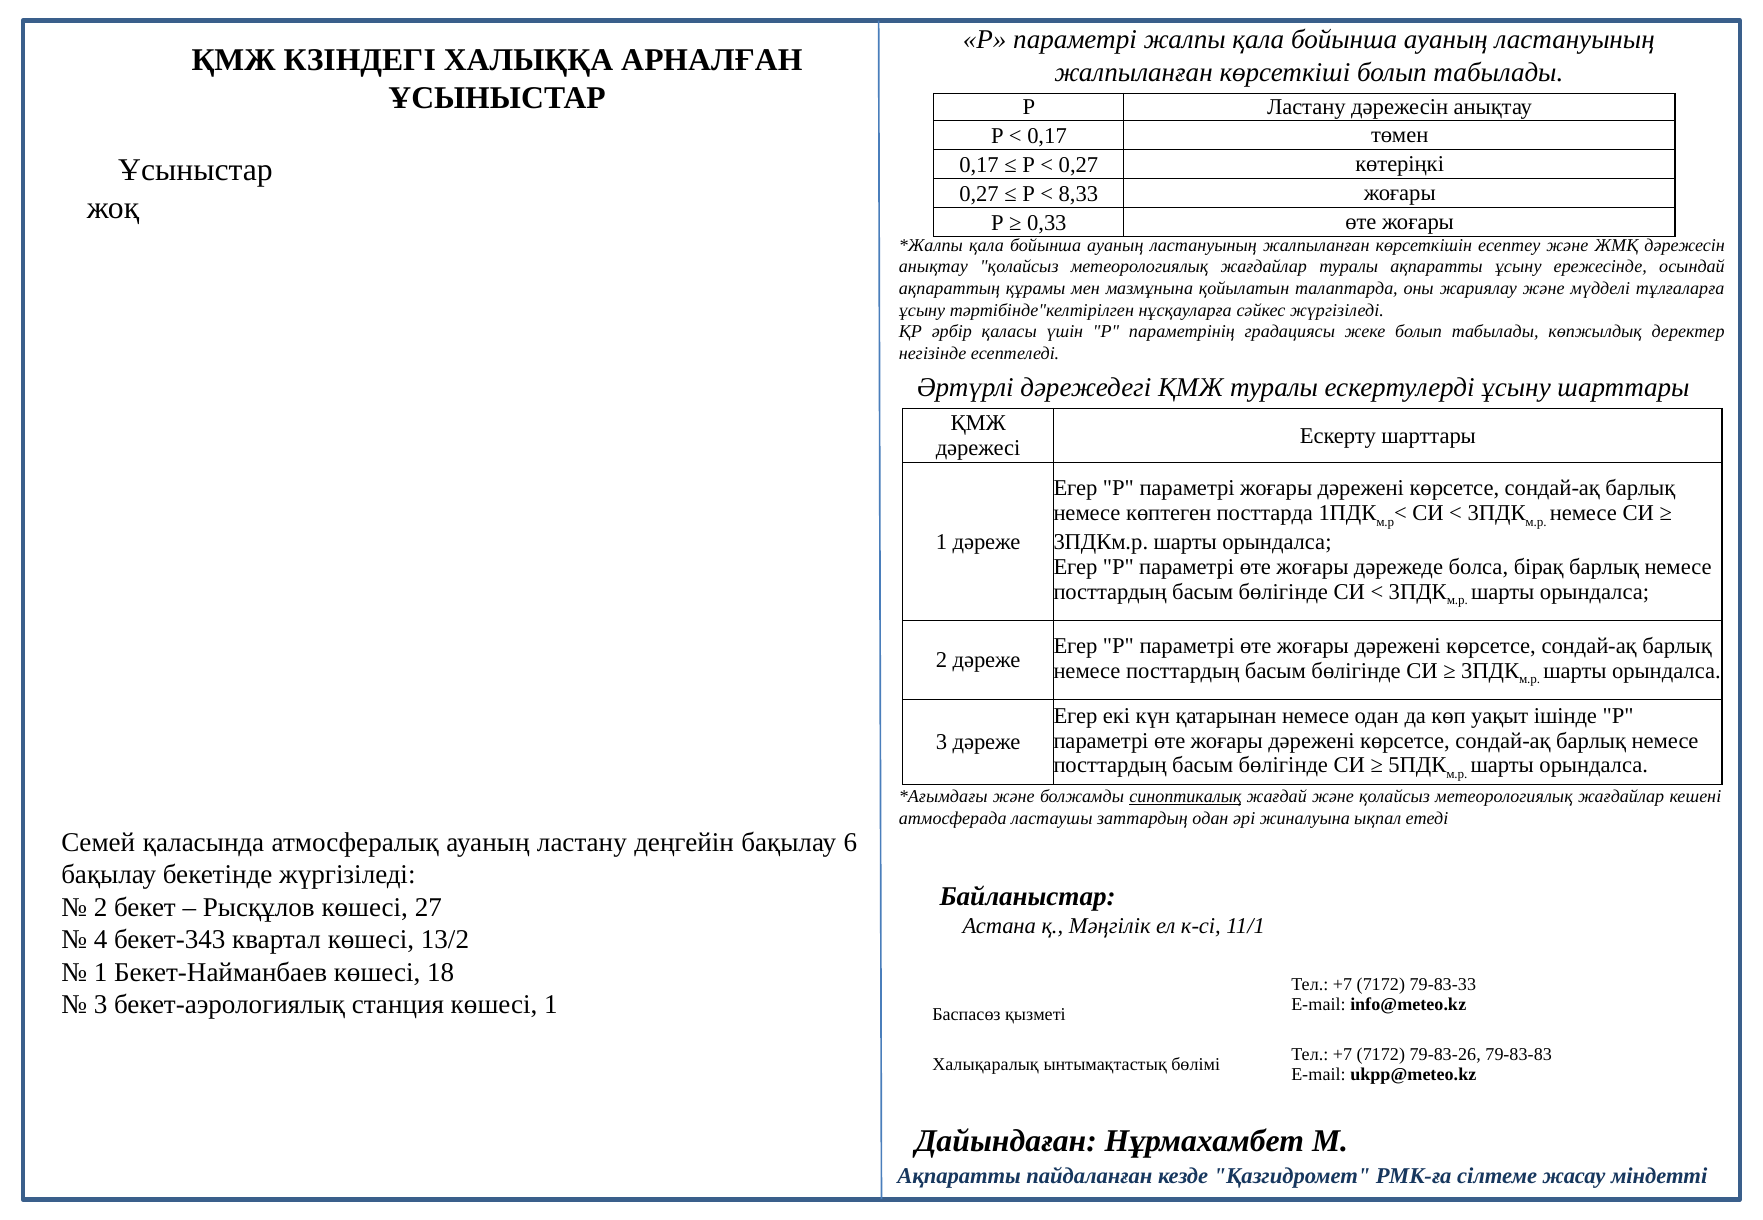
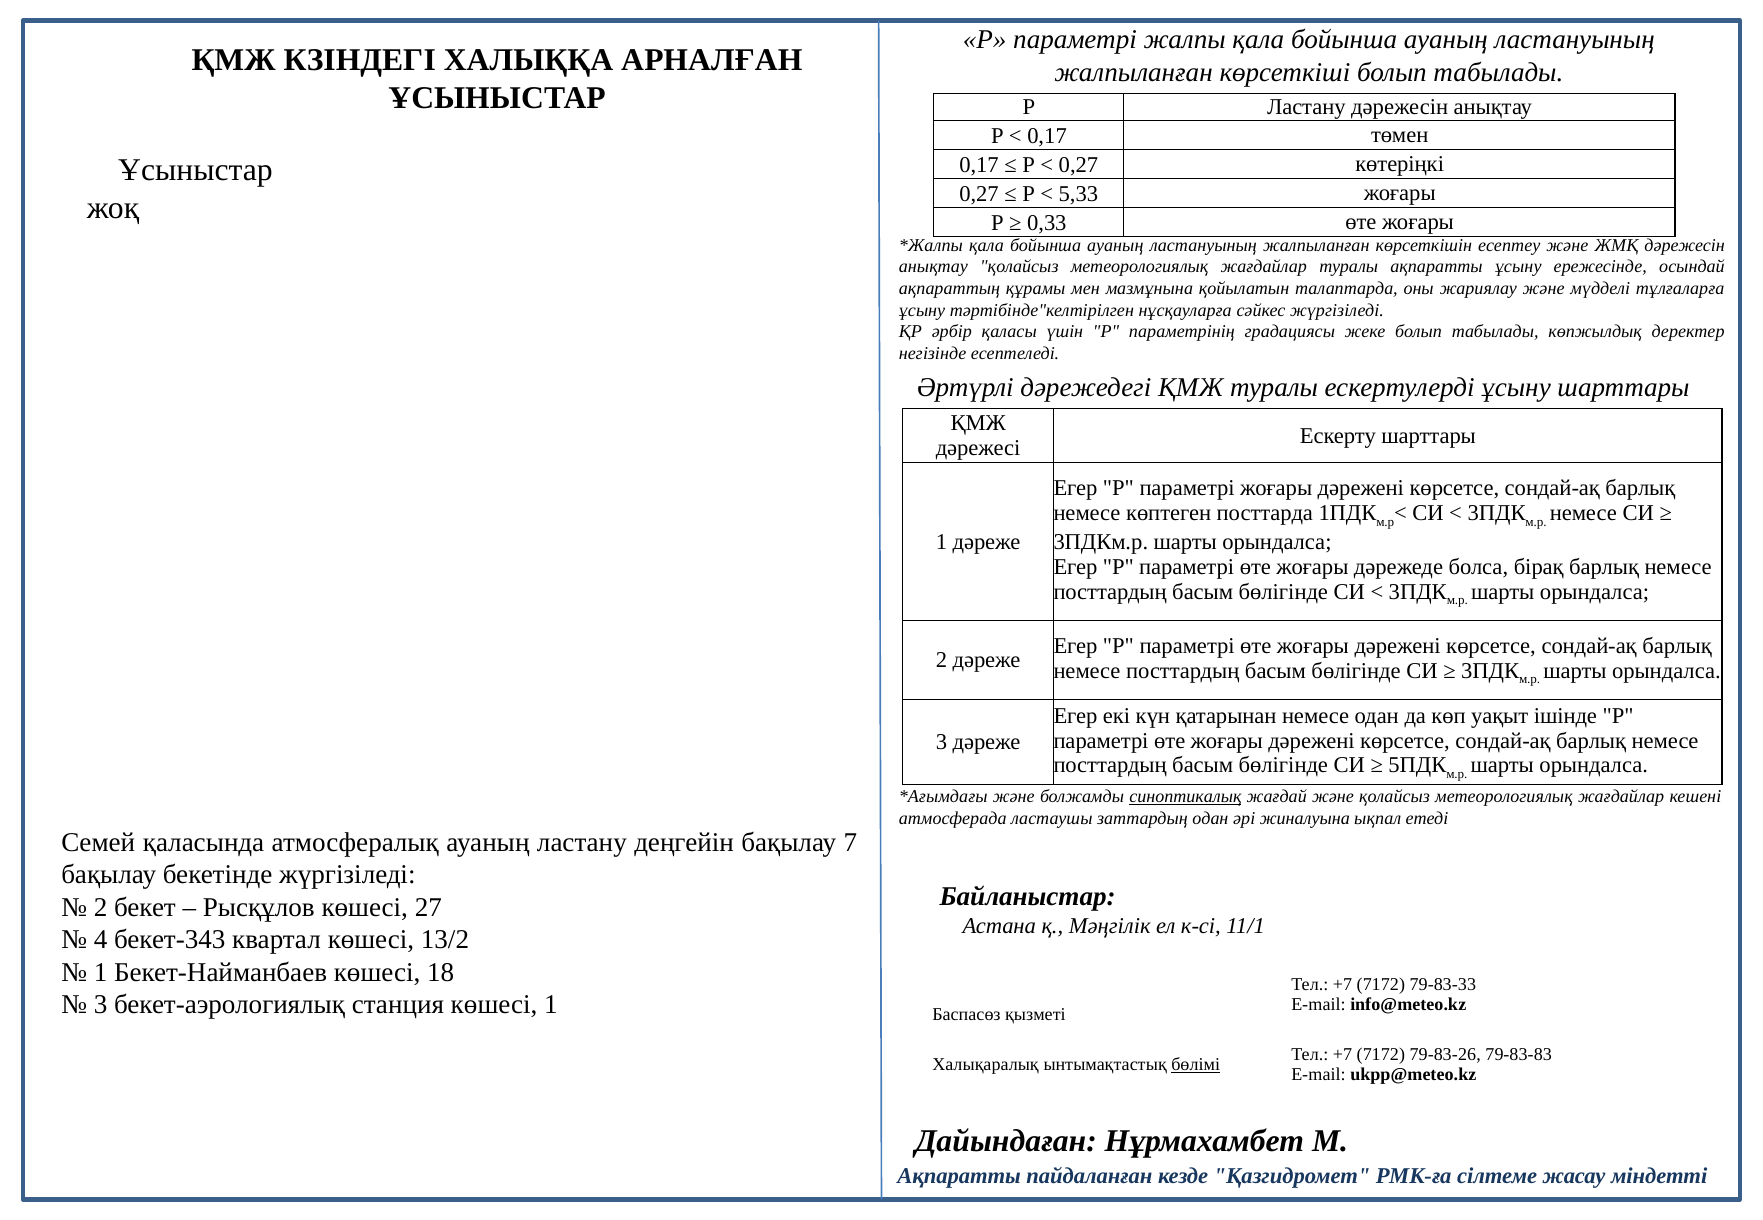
8,33: 8,33 -> 5,33 (1078, 194)
6: 6 -> 7 (850, 843)
бөлімі underline: none -> present (1196, 1065)
